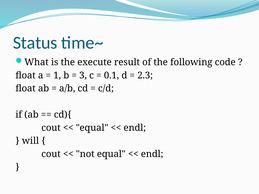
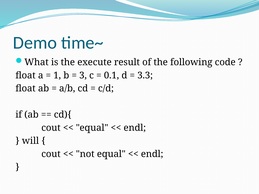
Status: Status -> Demo (35, 43)
2.3: 2.3 -> 3.3 (145, 75)
